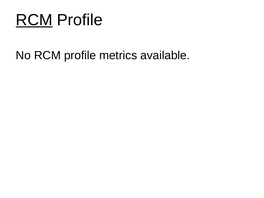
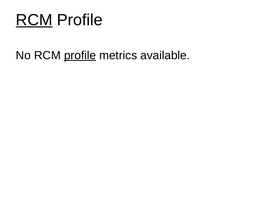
profile underline: none -> present (80, 55)
